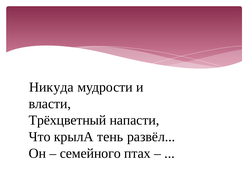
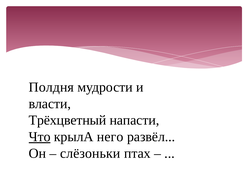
Никуда: Никуда -> Полдня (51, 87)
Что underline: none -> present (40, 137)
тень: тень -> него (110, 137)
семейного: семейного -> слёзоньки (90, 153)
